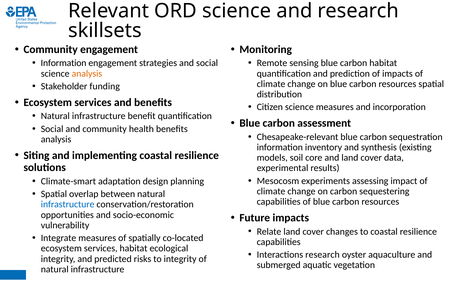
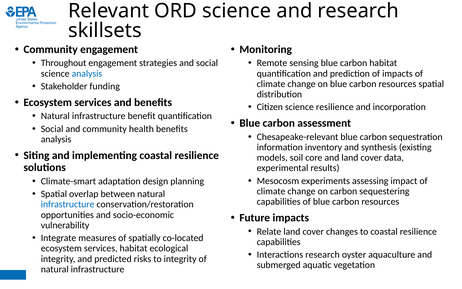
Information: Information -> Throughout (64, 63)
analysis colour: orange -> blue (87, 73)
science measures: measures -> resilience (335, 107)
